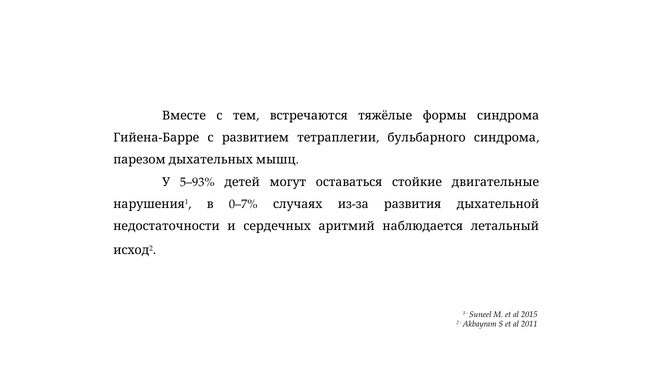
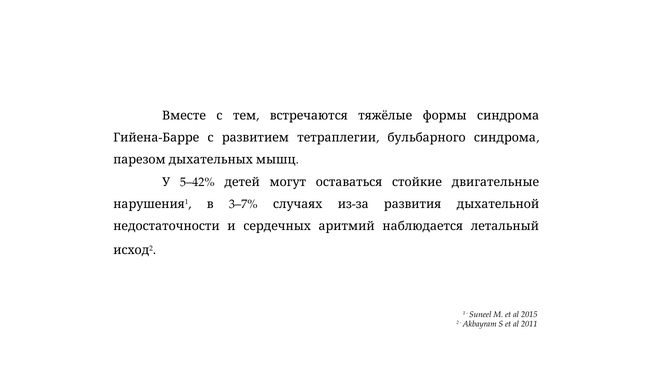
5–93%: 5–93% -> 5–42% (197, 182)
0–7%: 0–7% -> 3–7% (243, 204)
